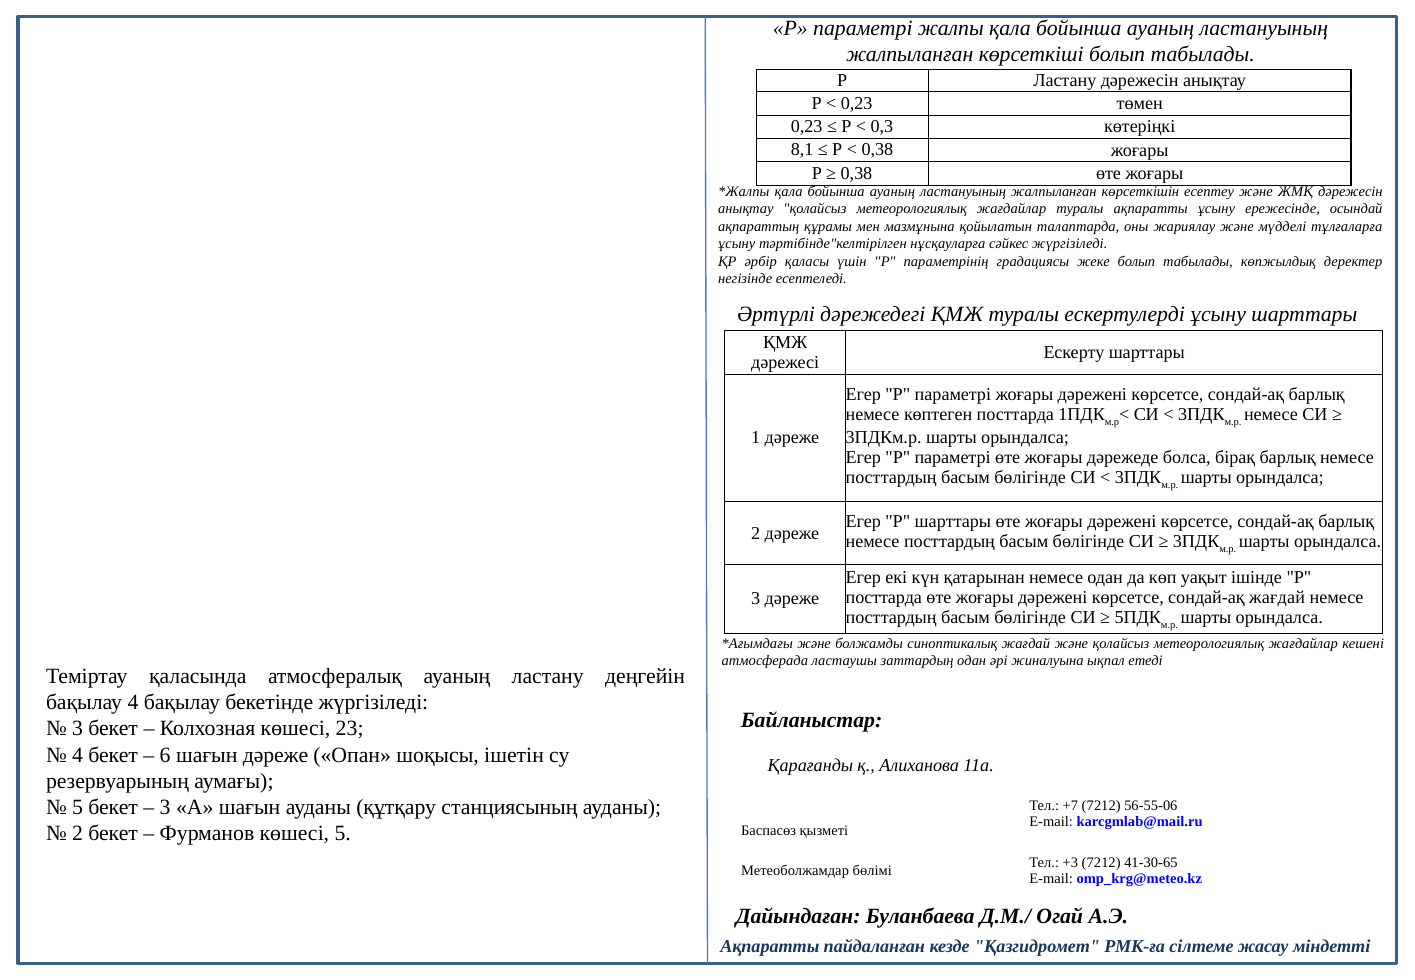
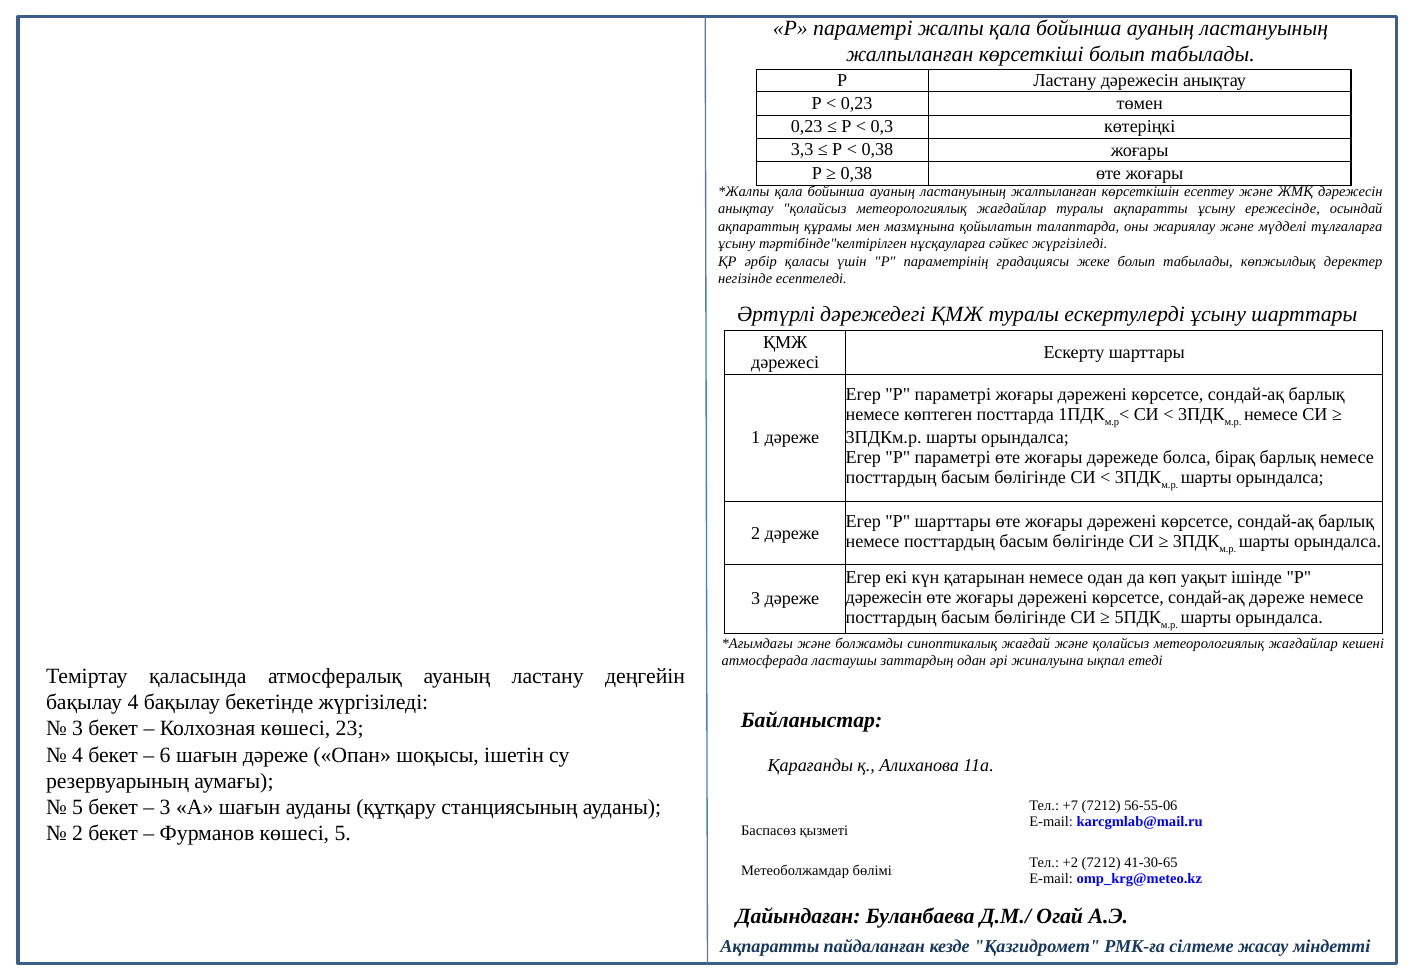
8,1: 8,1 -> 3,3 (802, 150)
посттарда: посттарда -> дәрежесін (884, 597)
сондай-ақ жағдай: жағдай -> дәреже (1277, 597)
+3: +3 -> +2 (1070, 862)
